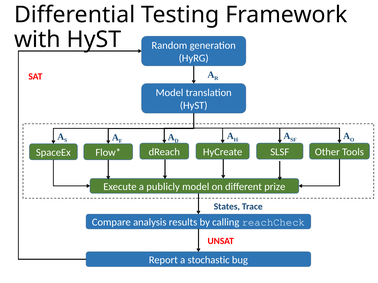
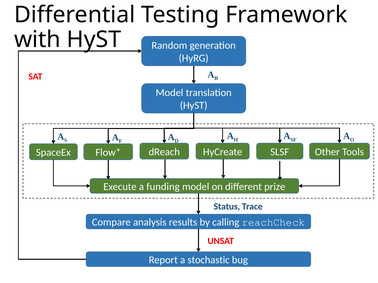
publicly: publicly -> funding (163, 187)
States: States -> Status (227, 207)
